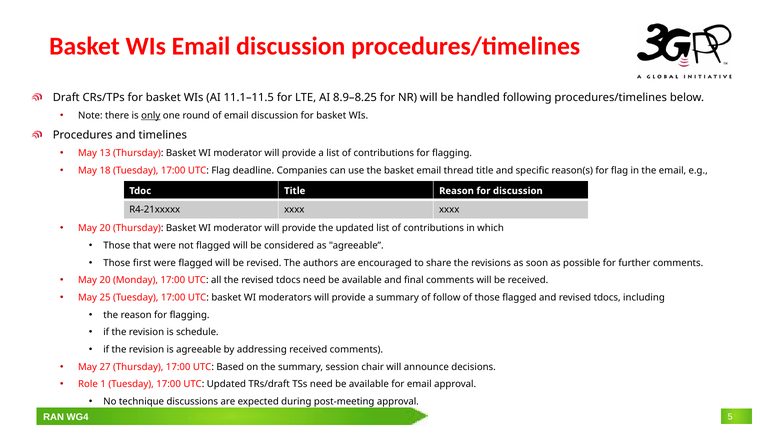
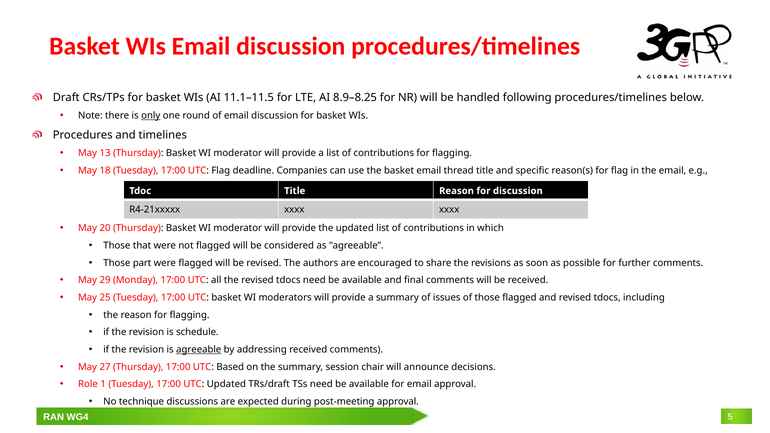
first: first -> part (142, 263)
20: 20 -> 29 (105, 280)
follow: follow -> issues (447, 298)
agreeable underline: none -> present (199, 350)
